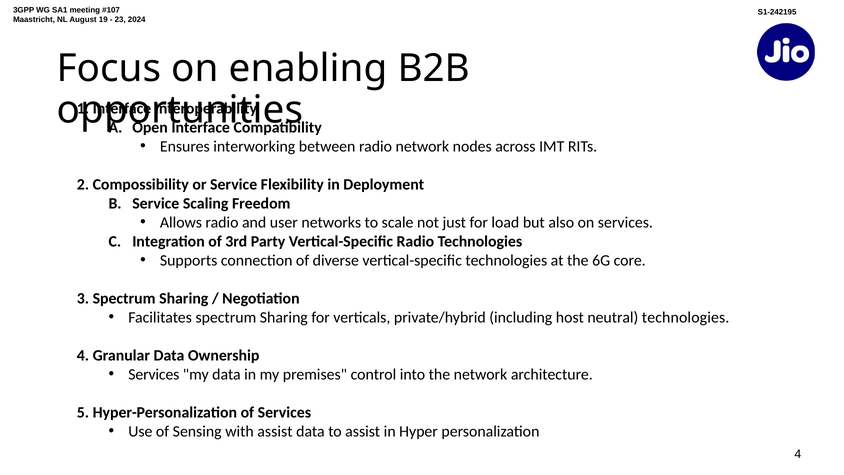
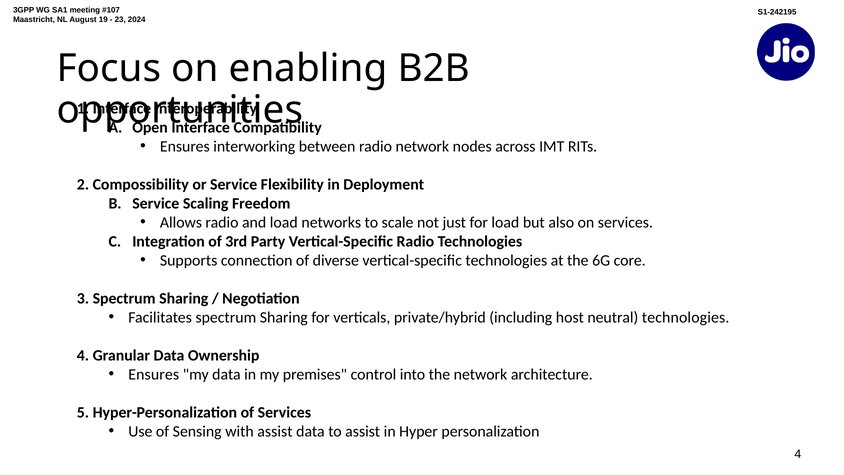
and user: user -> load (284, 222)
Services: Services -> Ensures (154, 374)
